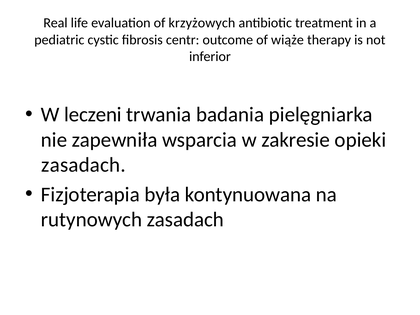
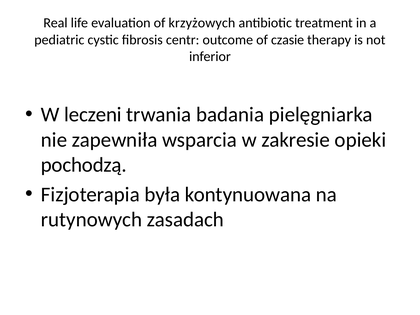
wiąże: wiąże -> czasie (288, 40)
zasadach: zasadach -> pochodzą (84, 165)
